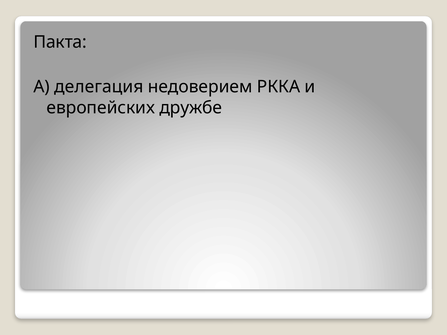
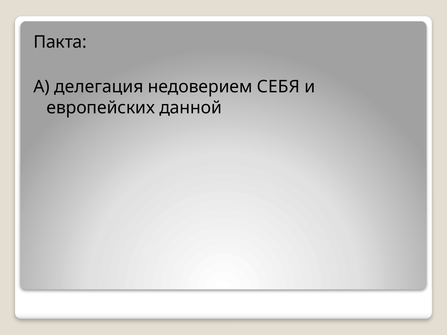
РККА: РККА -> СЕБЯ (278, 87)
дружбе: дружбе -> данной (191, 108)
